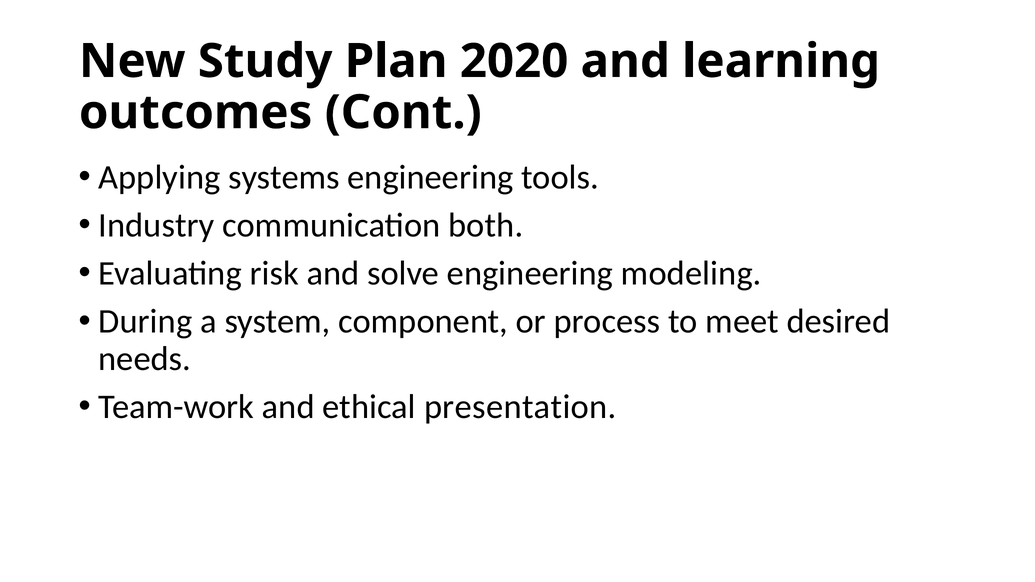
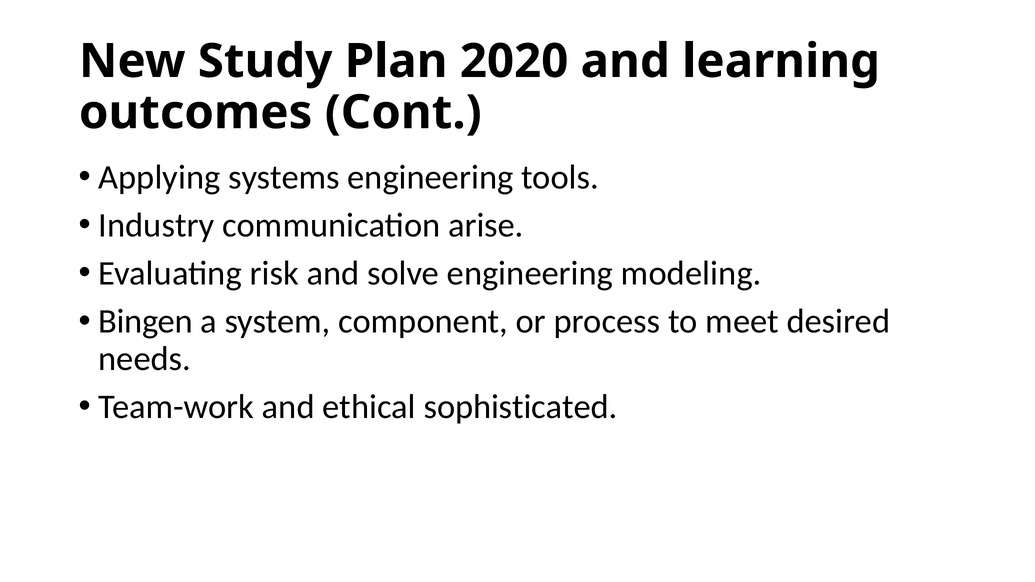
both: both -> arise (486, 225)
During: During -> Bingen (146, 322)
presentation: presentation -> sophisticated (521, 407)
